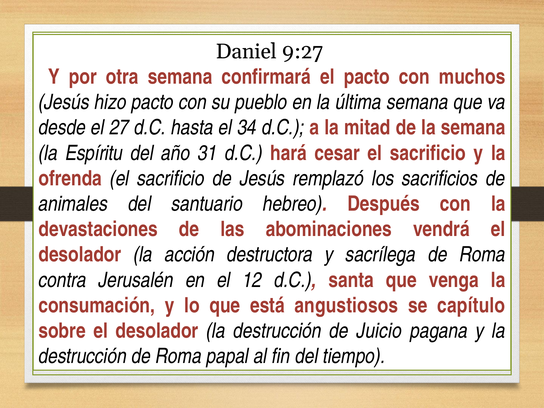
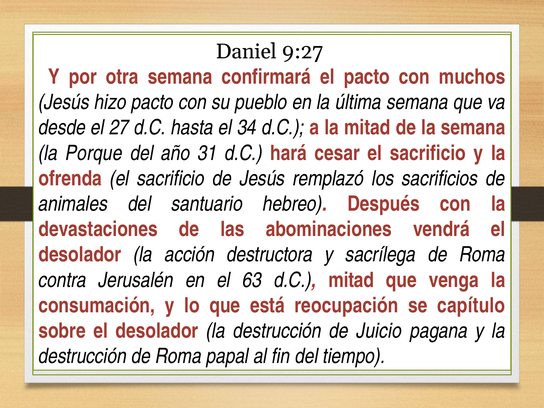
Espíritu: Espíritu -> Porque (94, 153)
12: 12 -> 63 (252, 280)
d.C santa: santa -> mitad (351, 280)
angustiosos: angustiosos -> reocupación (346, 305)
